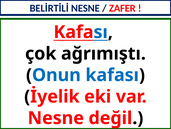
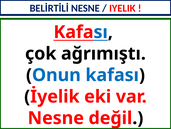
ZAFER: ZAFER -> IYELIK (122, 8)
